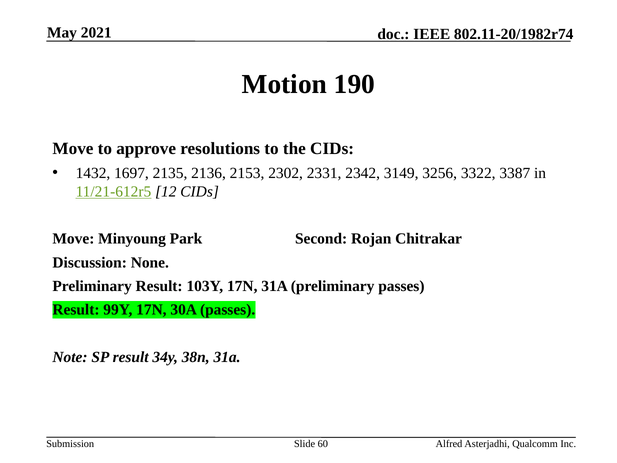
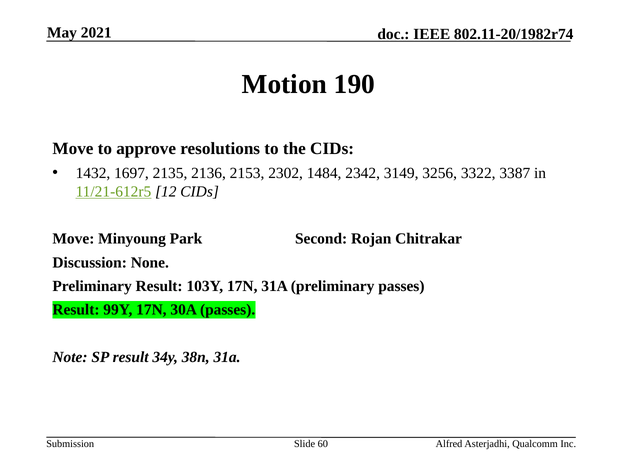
2331: 2331 -> 1484 (324, 173)
